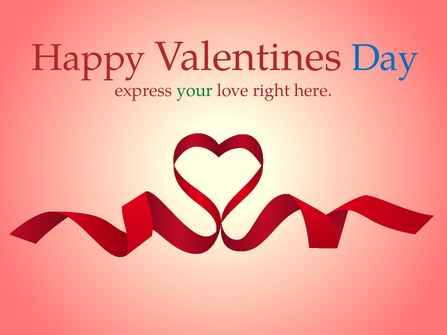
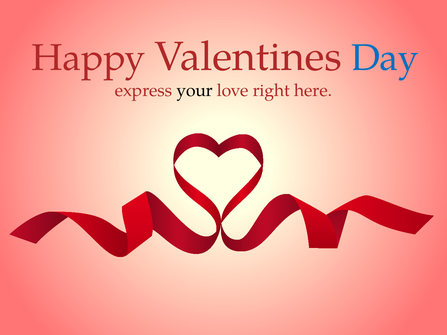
your colour: green -> black (195, 90)
